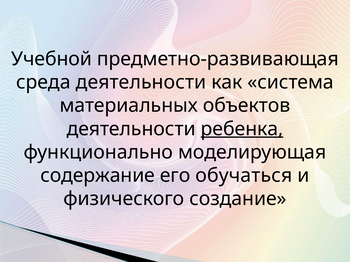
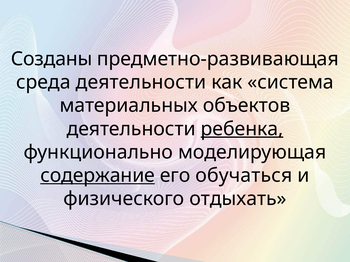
Учебной: Учебной -> Созданы (52, 59)
содержание underline: none -> present (98, 176)
создание: создание -> отдыхать (238, 199)
